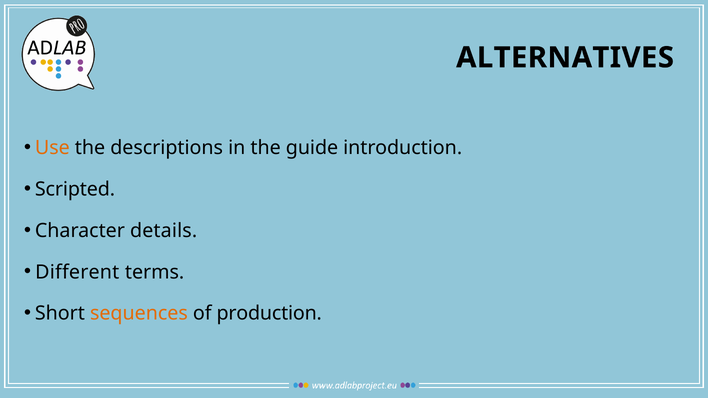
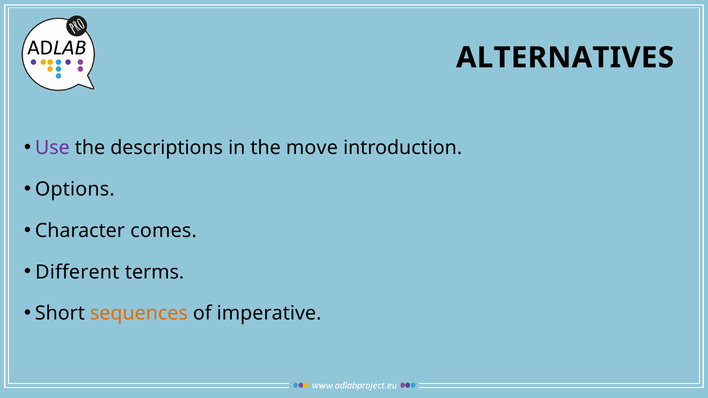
Use colour: orange -> purple (52, 148)
guide: guide -> move (312, 148)
Scripted: Scripted -> Options (75, 189)
details: details -> comes (164, 231)
production: production -> imperative (269, 314)
